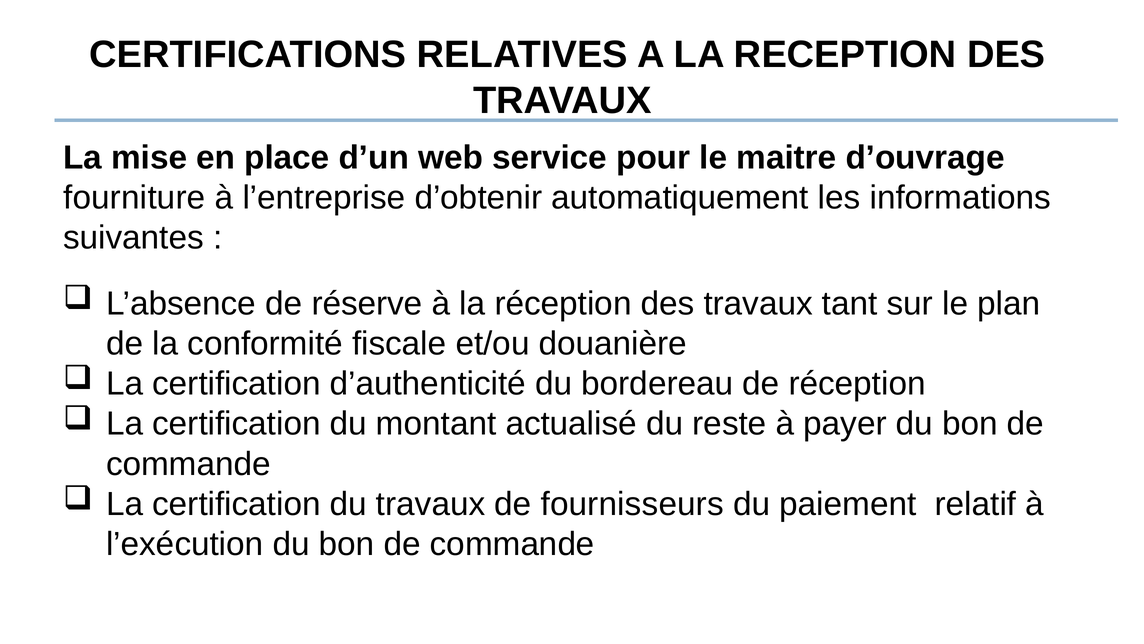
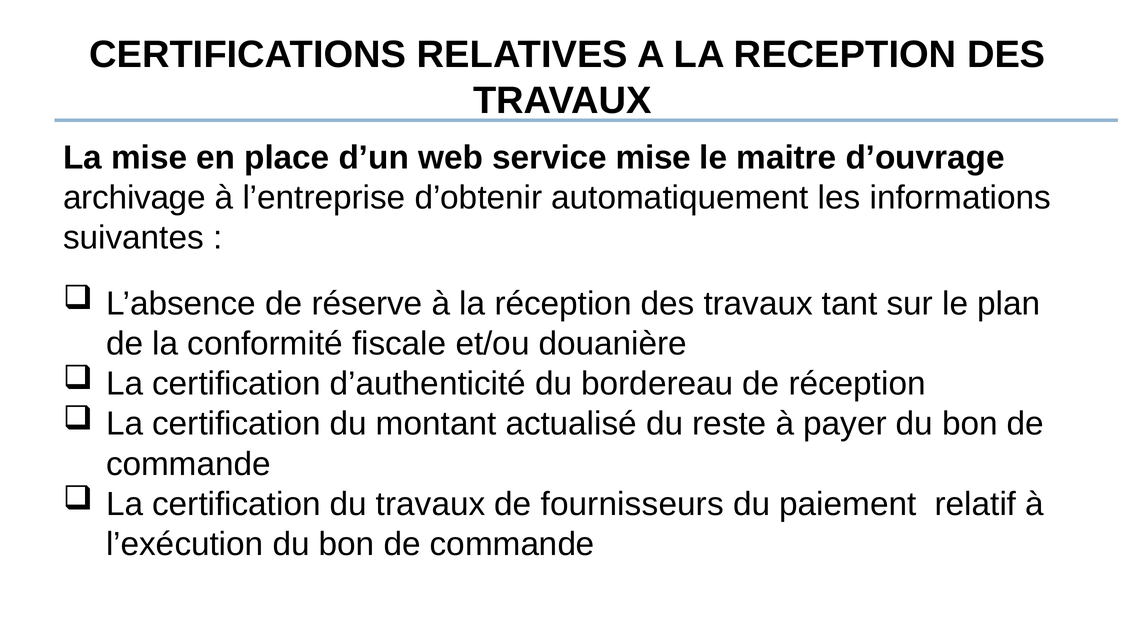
service pour: pour -> mise (653, 157)
fourniture: fourniture -> archivage (134, 198)
